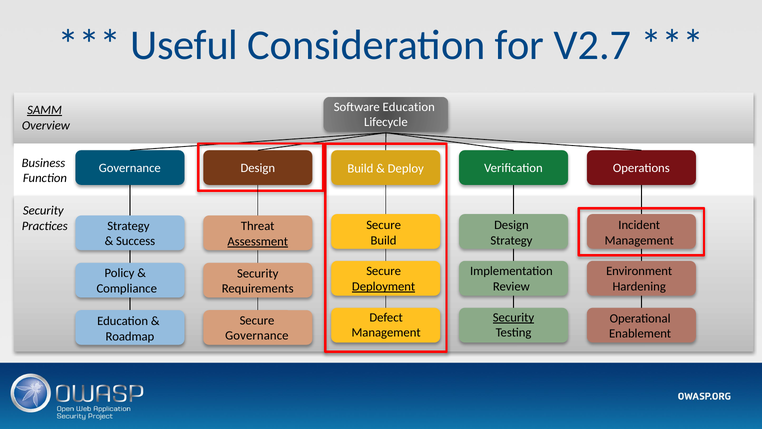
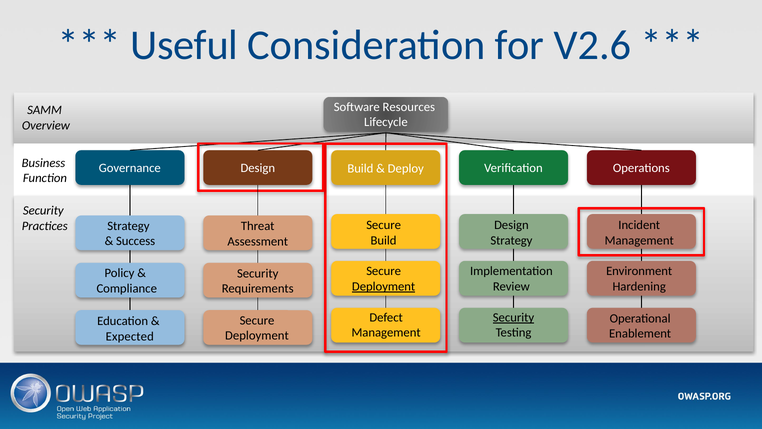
V2.7: V2.7 -> V2.6 (592, 45)
Software Education: Education -> Resources (409, 107)
SAMM underline: present -> none (45, 110)
Assessment underline: present -> none (258, 241)
Governance: Governance -> Deployment (257, 335)
Roadmap: Roadmap -> Expected (130, 336)
